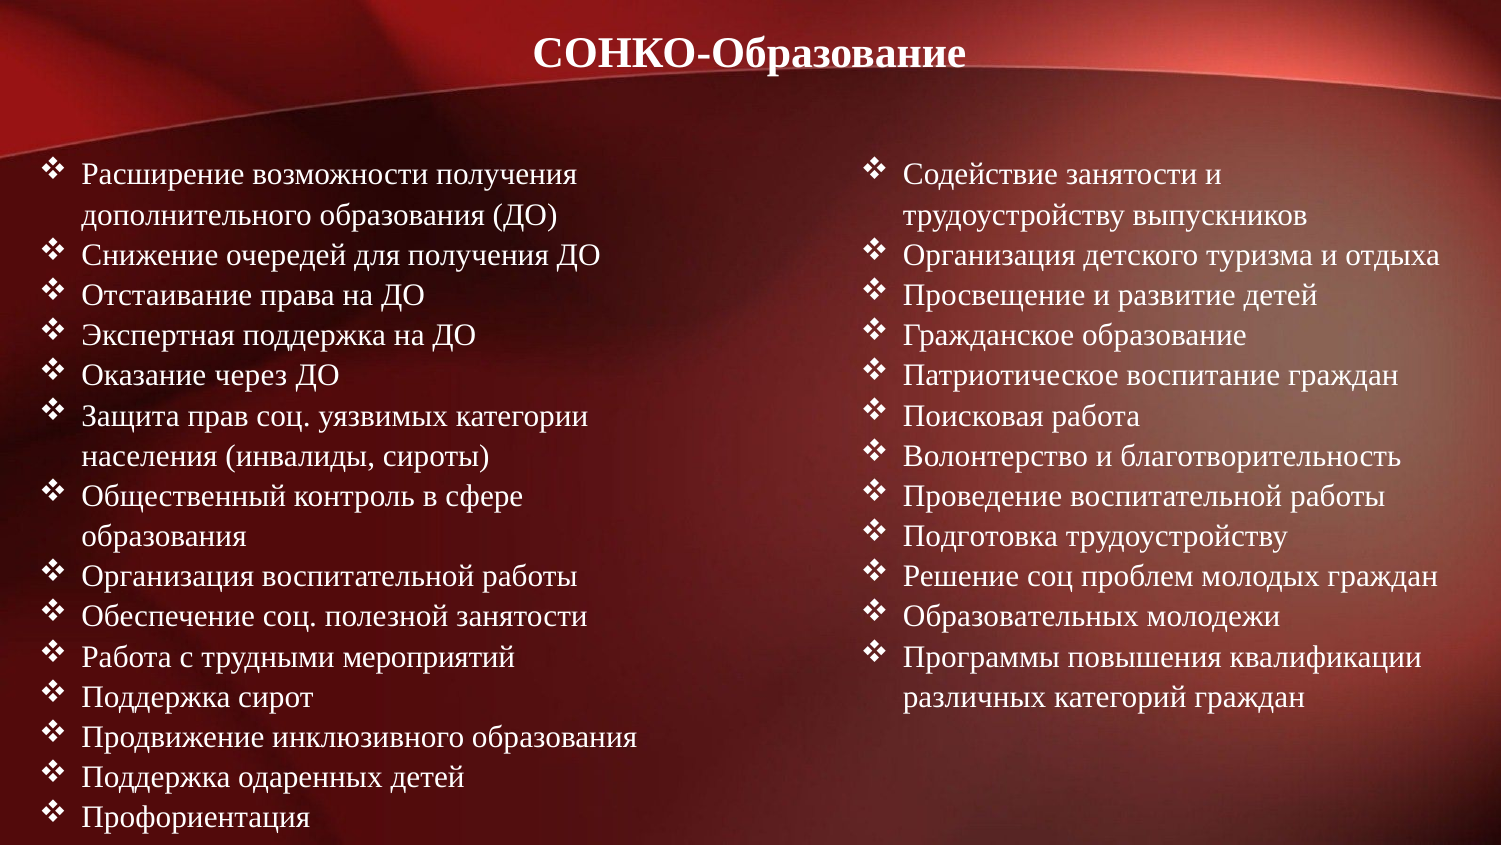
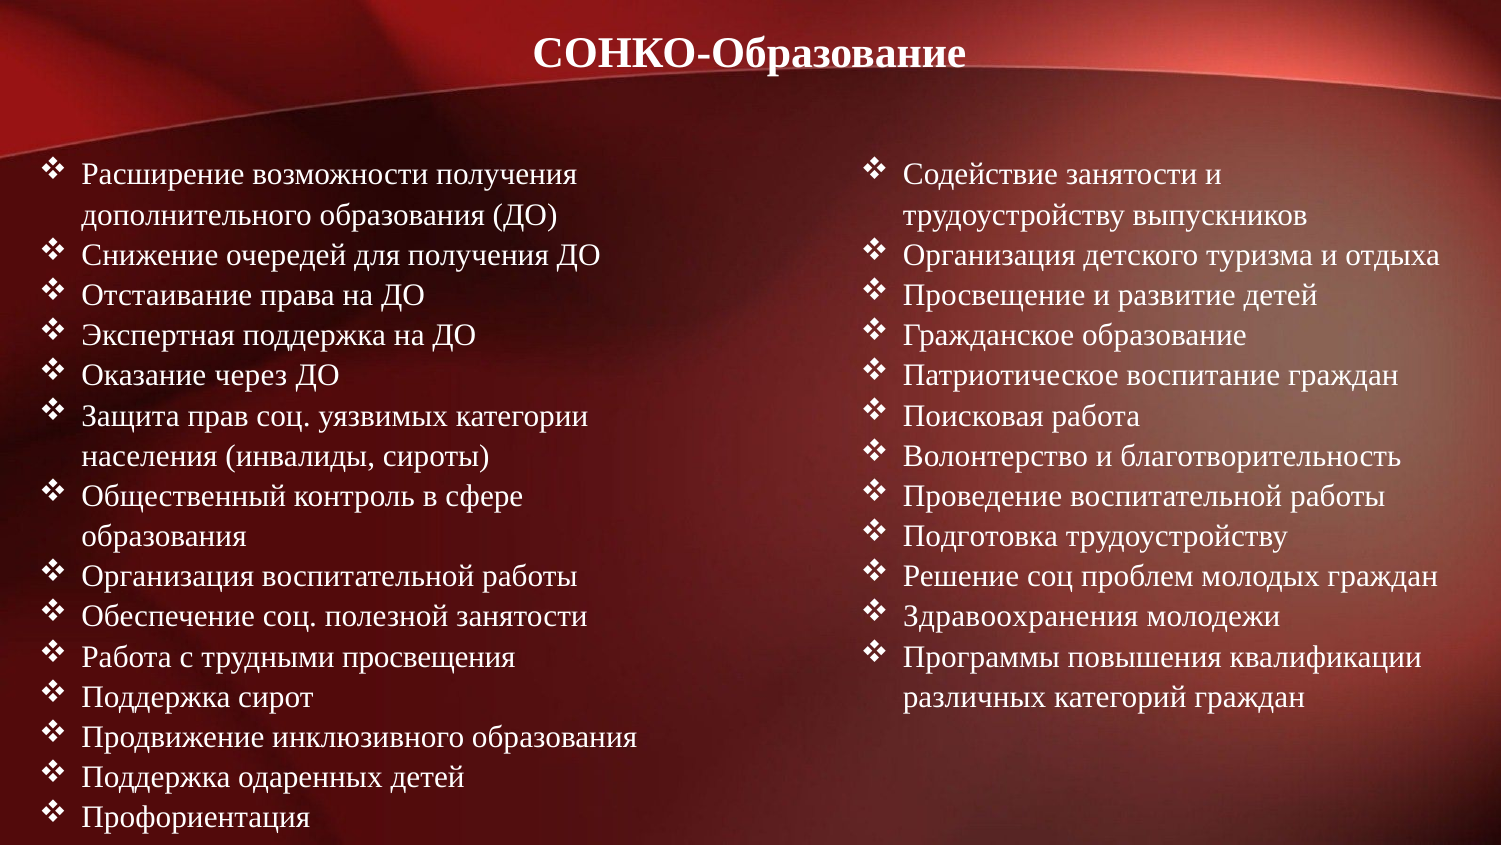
Образовательных: Образовательных -> Здравоохранения (1021, 616)
мероприятий: мероприятий -> просвещения (429, 656)
